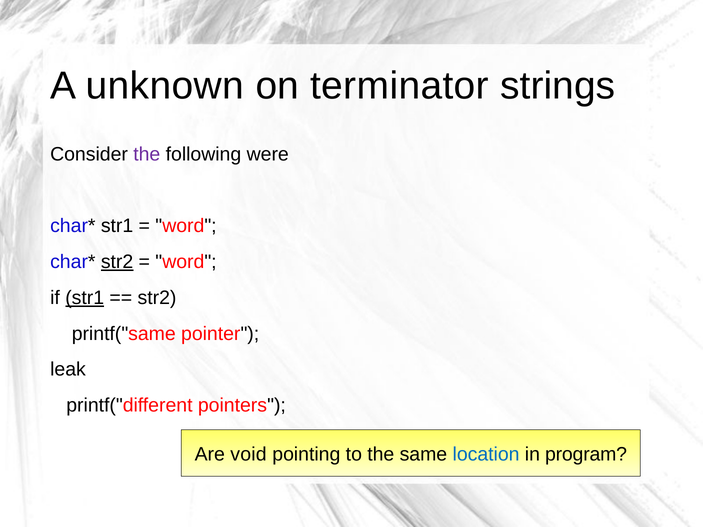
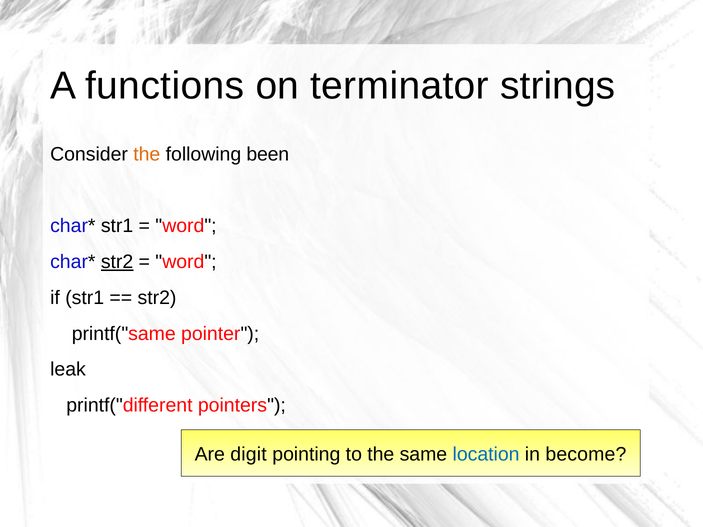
unknown: unknown -> functions (165, 86)
the colour: purple -> orange (147, 154)
were: were -> been (268, 154)
str1 underline: present -> none (85, 298)
void: void -> digit (248, 455)
program: program -> become (586, 455)
